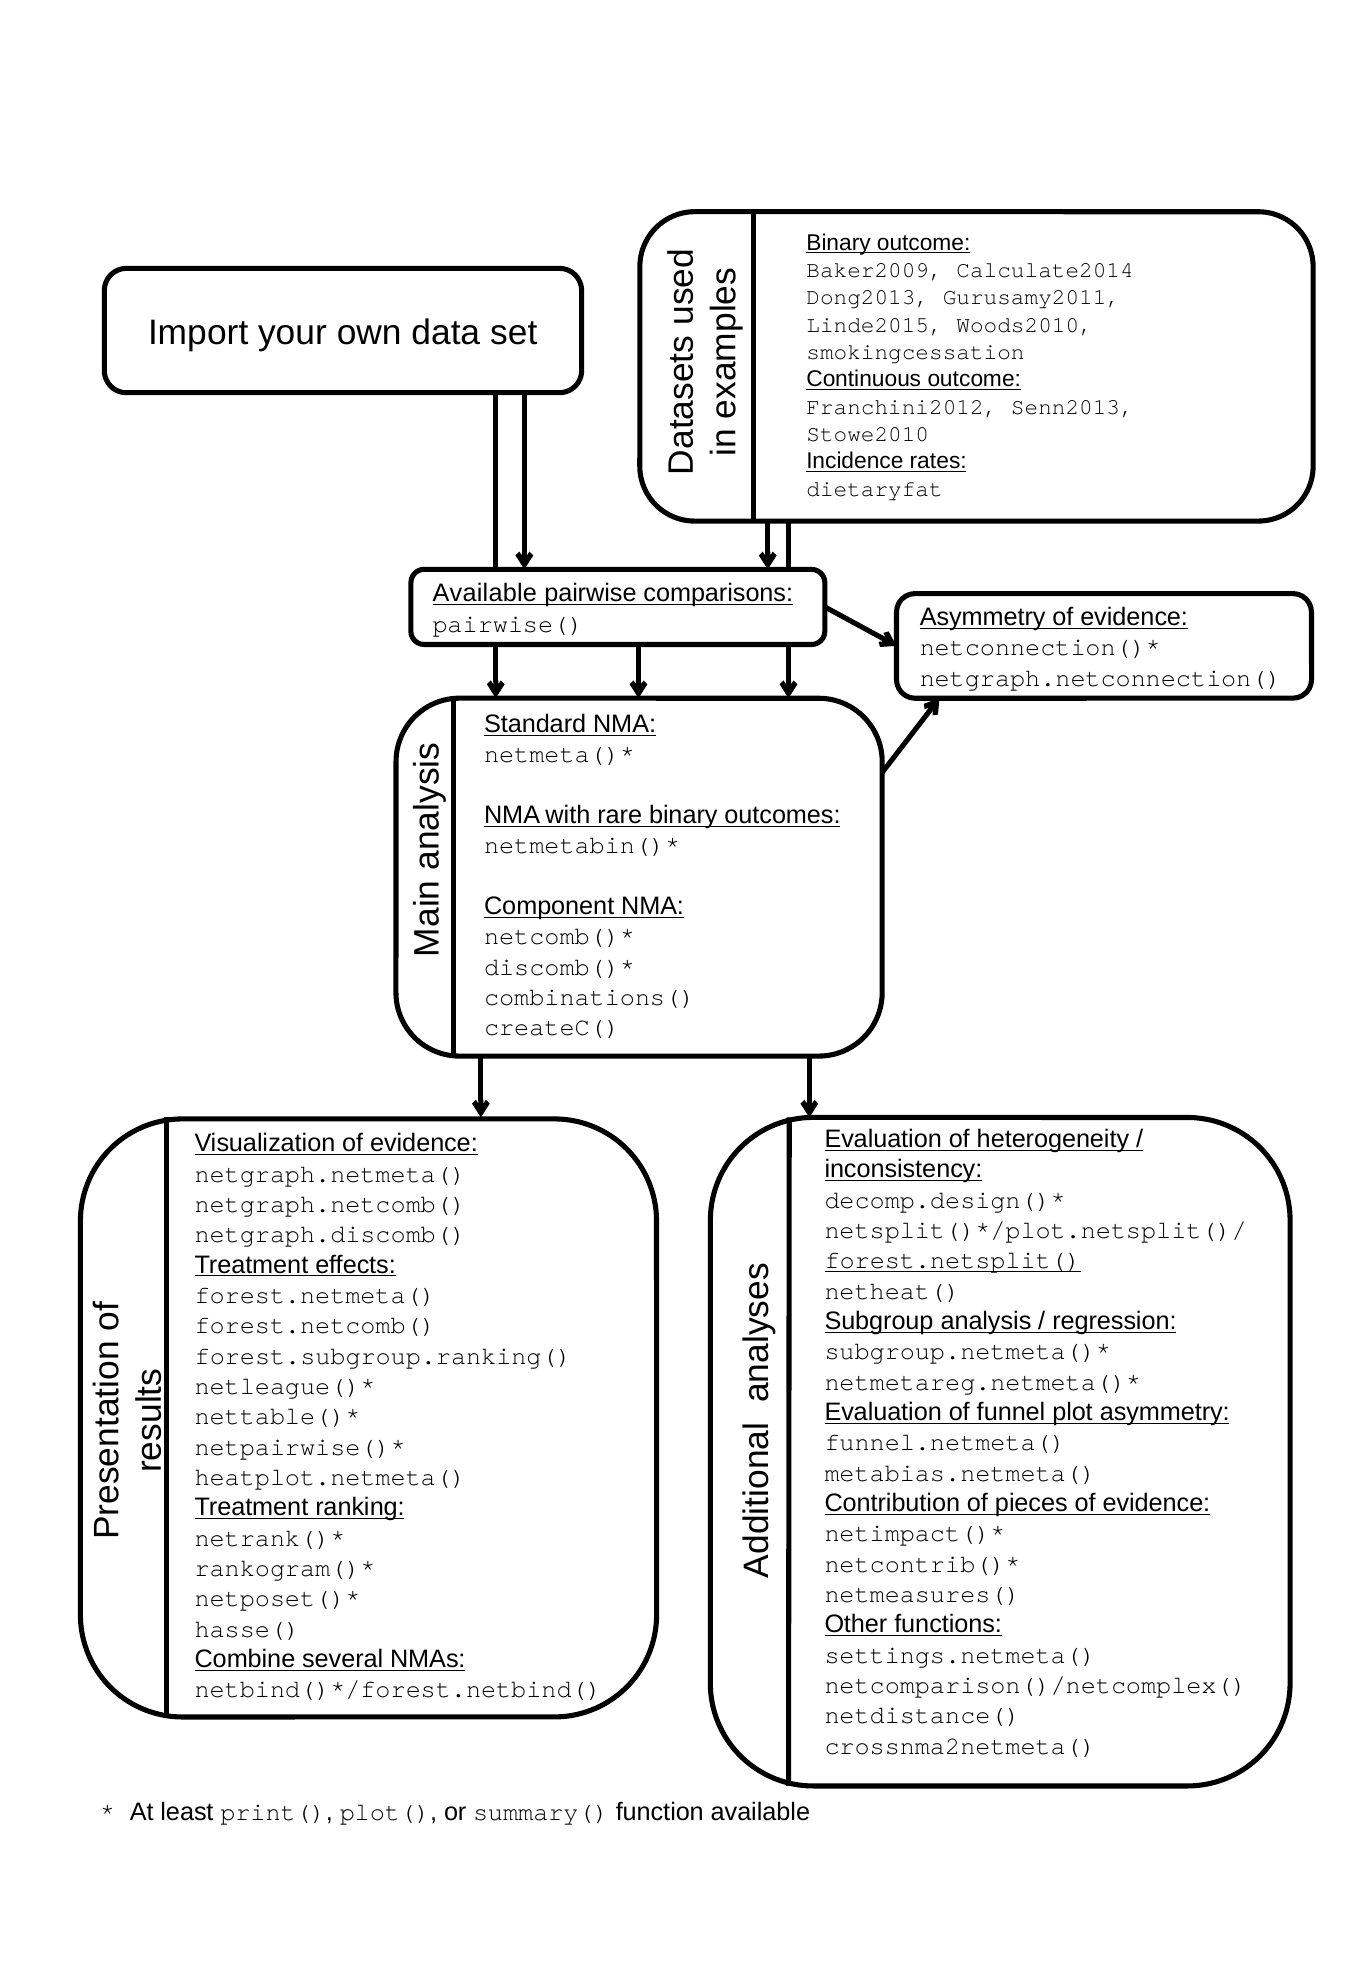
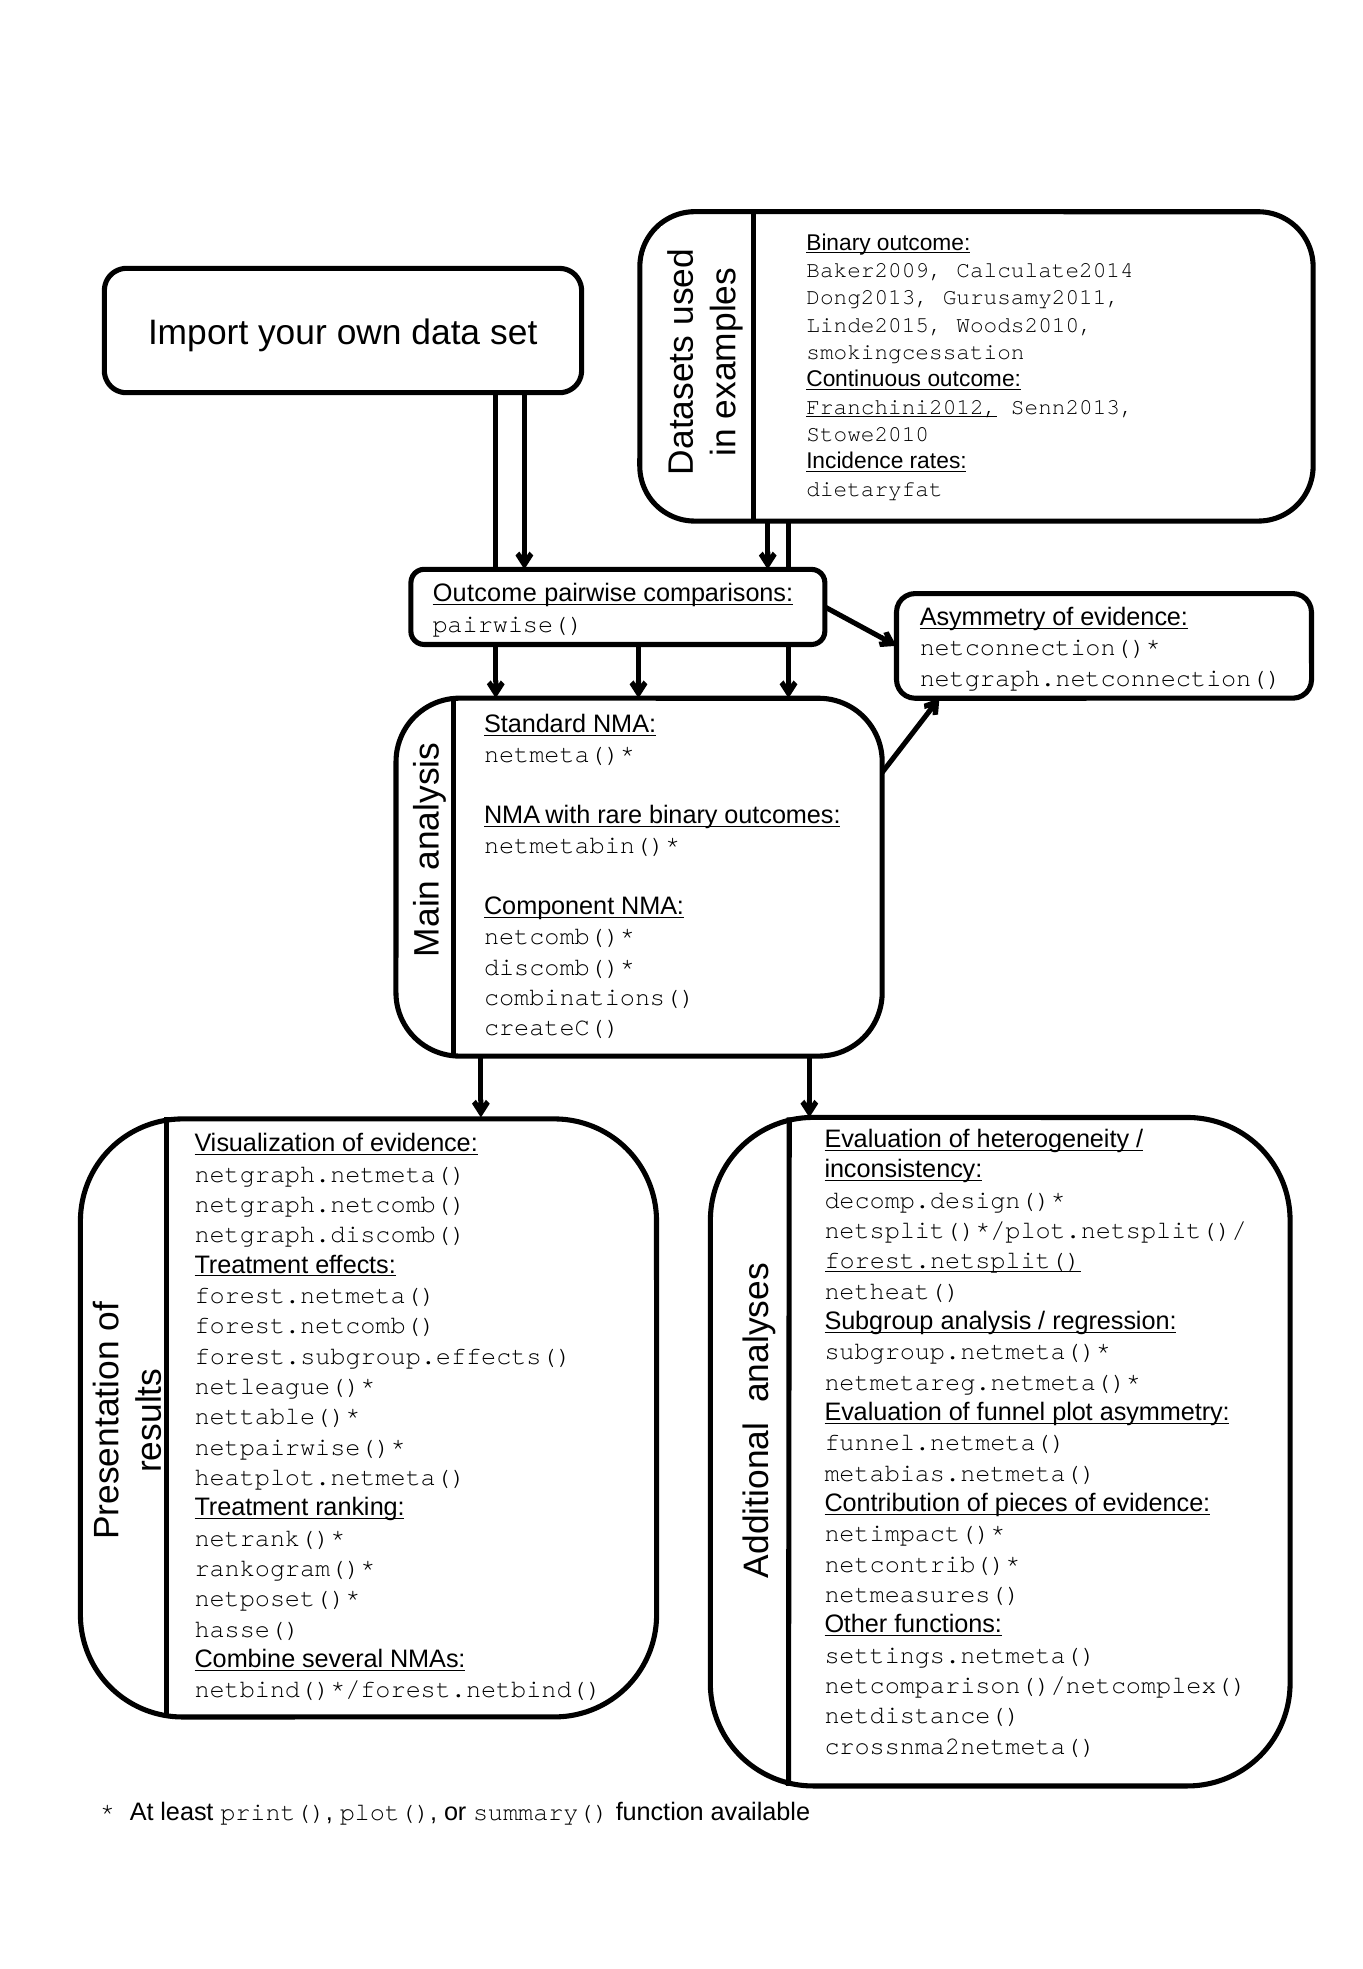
Franchini2012 underline: none -> present (902, 407)
Available: Available -> Outcome (485, 593)
forest.subgroup.ranking(: forest.subgroup.ranking( -> forest.subgroup.effects( (383, 1356)
